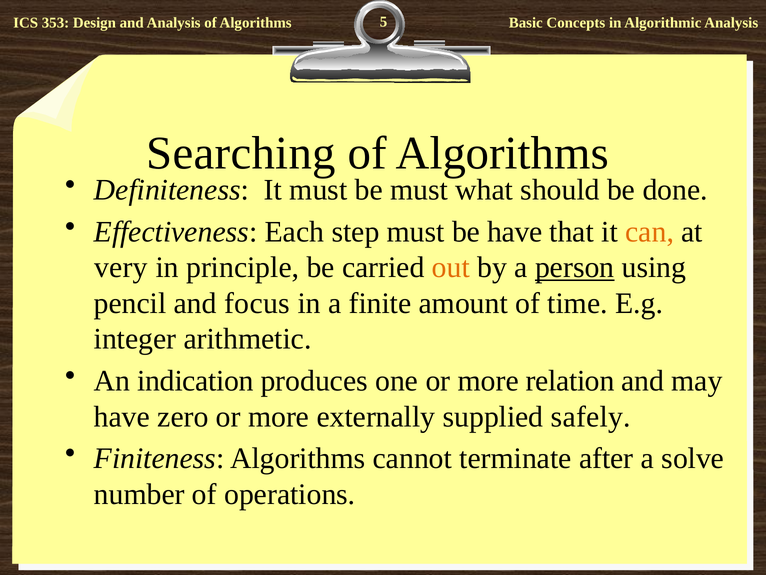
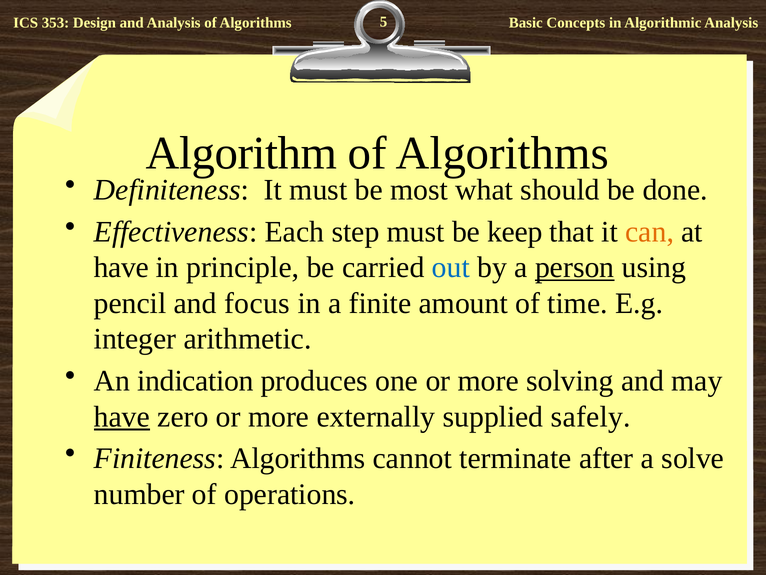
Searching: Searching -> Algorithm (241, 153)
be must: must -> most (419, 190)
be have: have -> keep (515, 232)
very: very -> have (121, 267)
out colour: orange -> blue (451, 267)
relation: relation -> solving (570, 381)
have underline: none -> present (122, 416)
